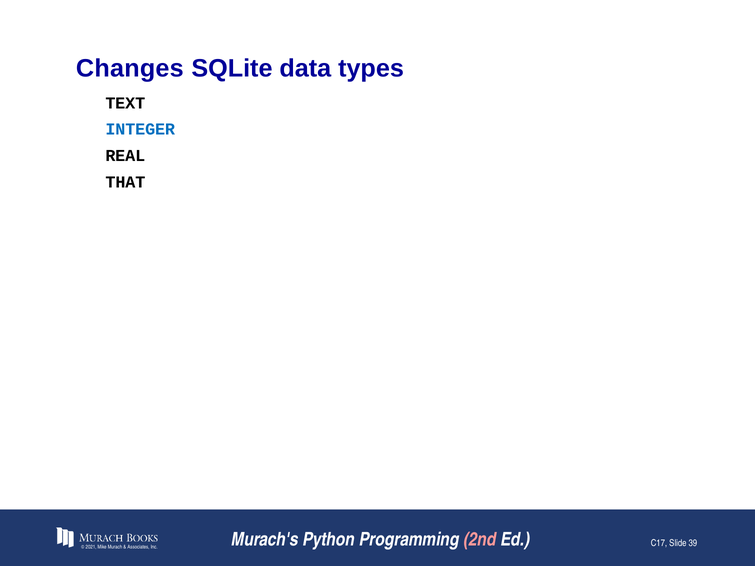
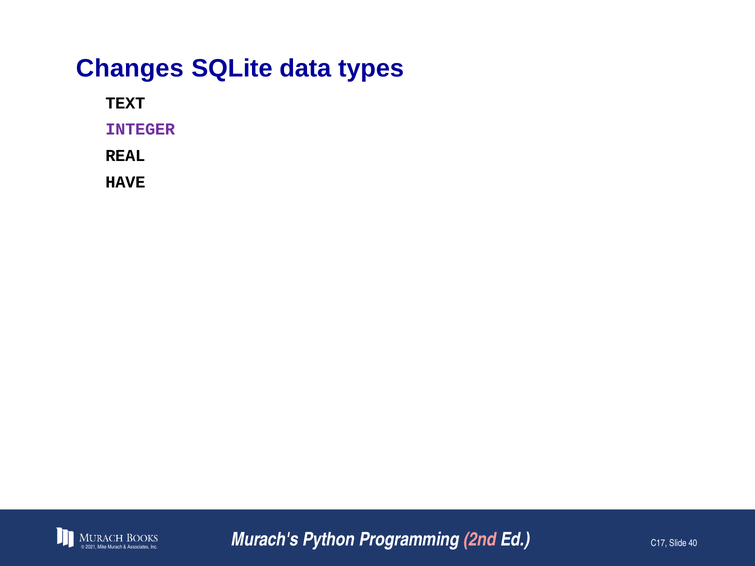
INTEGER colour: blue -> purple (140, 130)
THAT: THAT -> HAVE (125, 182)
39: 39 -> 40 (693, 543)
